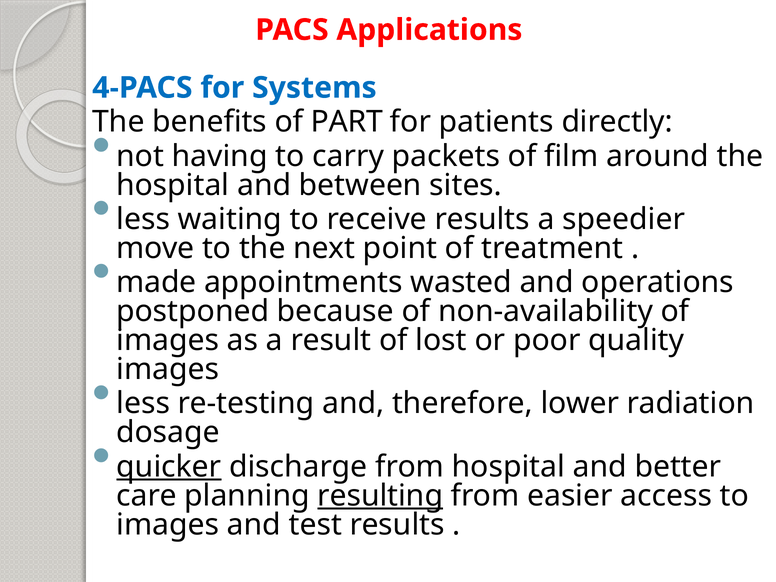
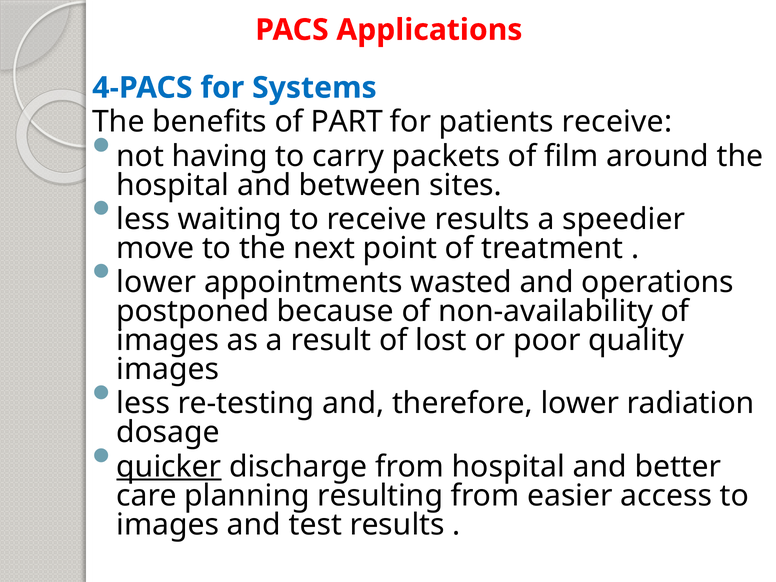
patients directly: directly -> receive (617, 122)
made: made -> lower (156, 282)
resulting underline: present -> none (380, 496)
